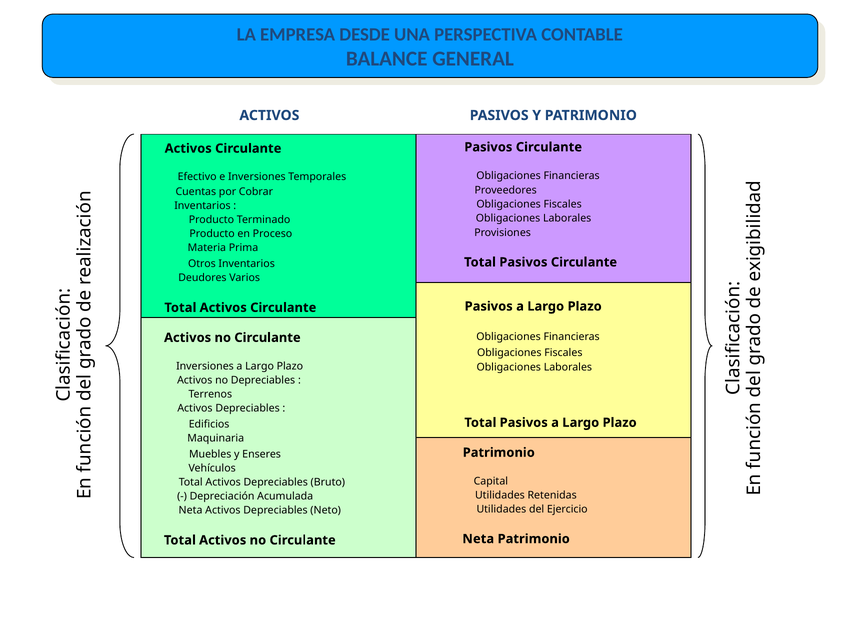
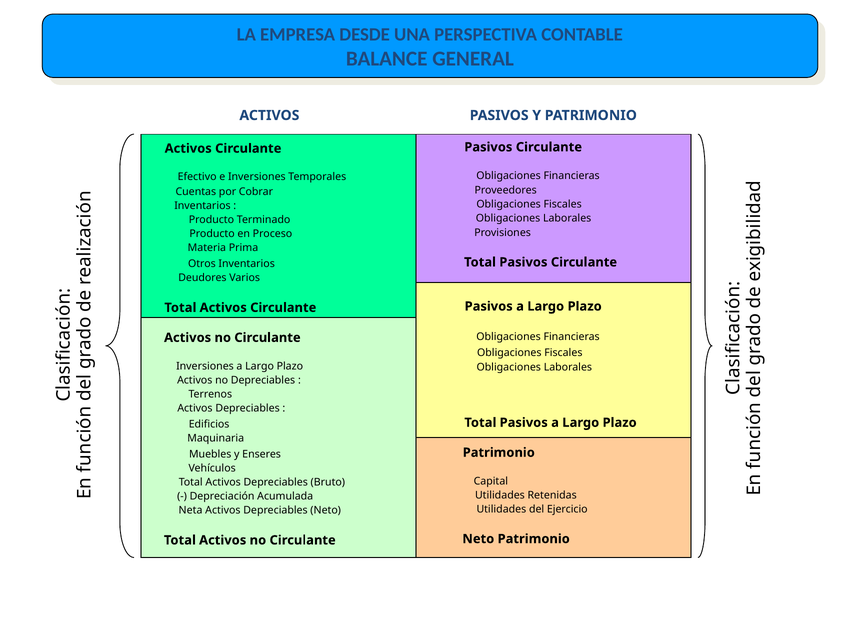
Circulante Neta: Neta -> Neto (478, 538)
